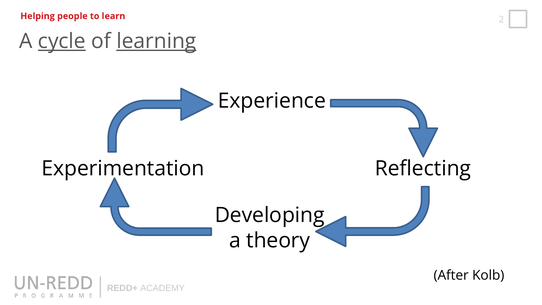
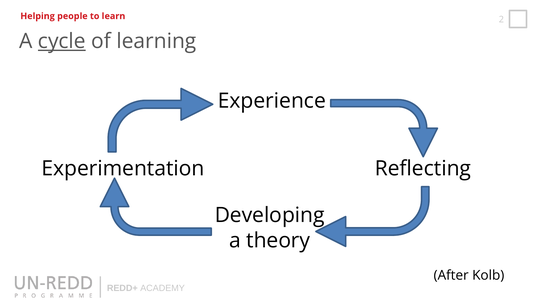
learning underline: present -> none (156, 41)
